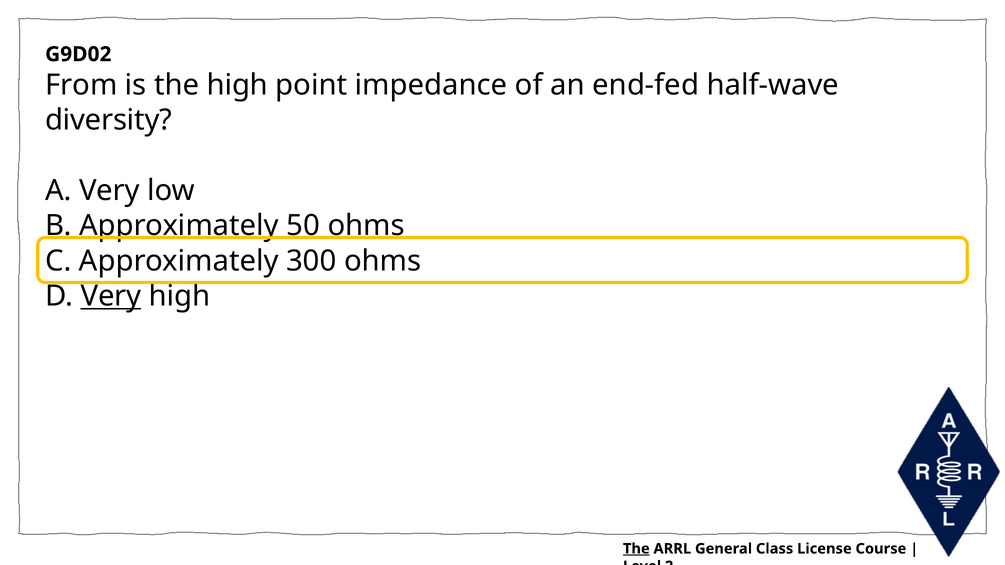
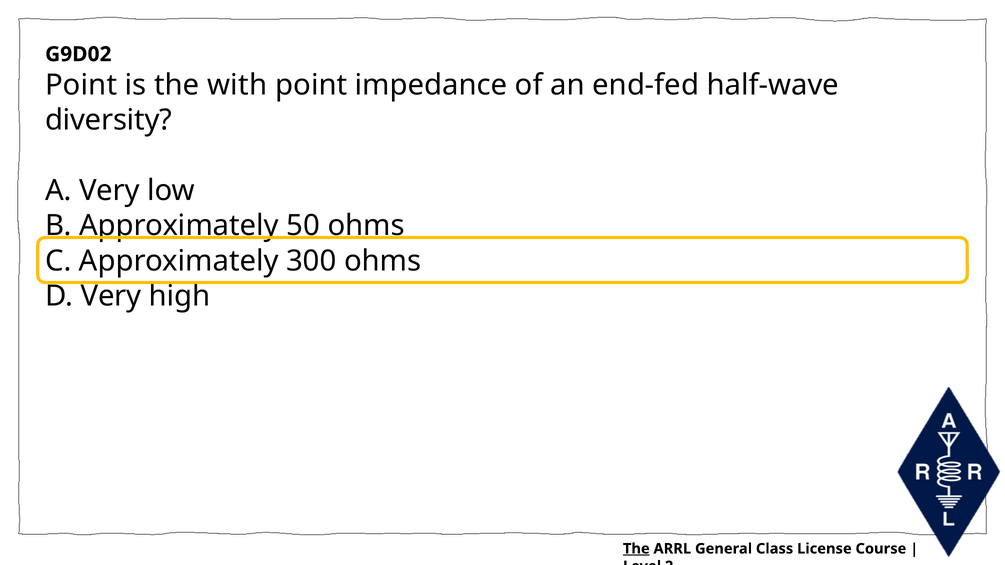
From: From -> Point (81, 85)
the high: high -> with (237, 85)
Very underline: present -> none (111, 296)
